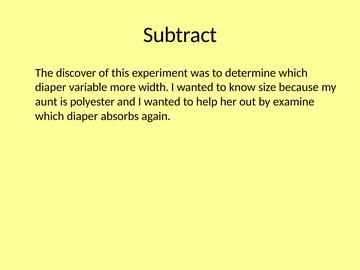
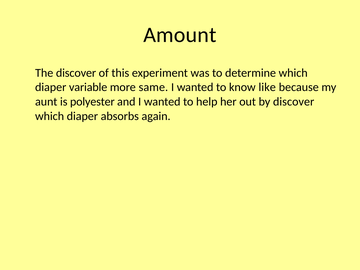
Subtract: Subtract -> Amount (180, 35)
width: width -> same (153, 87)
size: size -> like (267, 87)
by examine: examine -> discover (294, 102)
